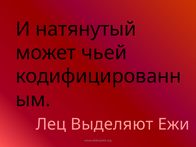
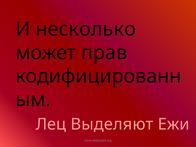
натянутый: натянутый -> несколько (86, 29)
чьей: чьей -> прав (104, 53)
